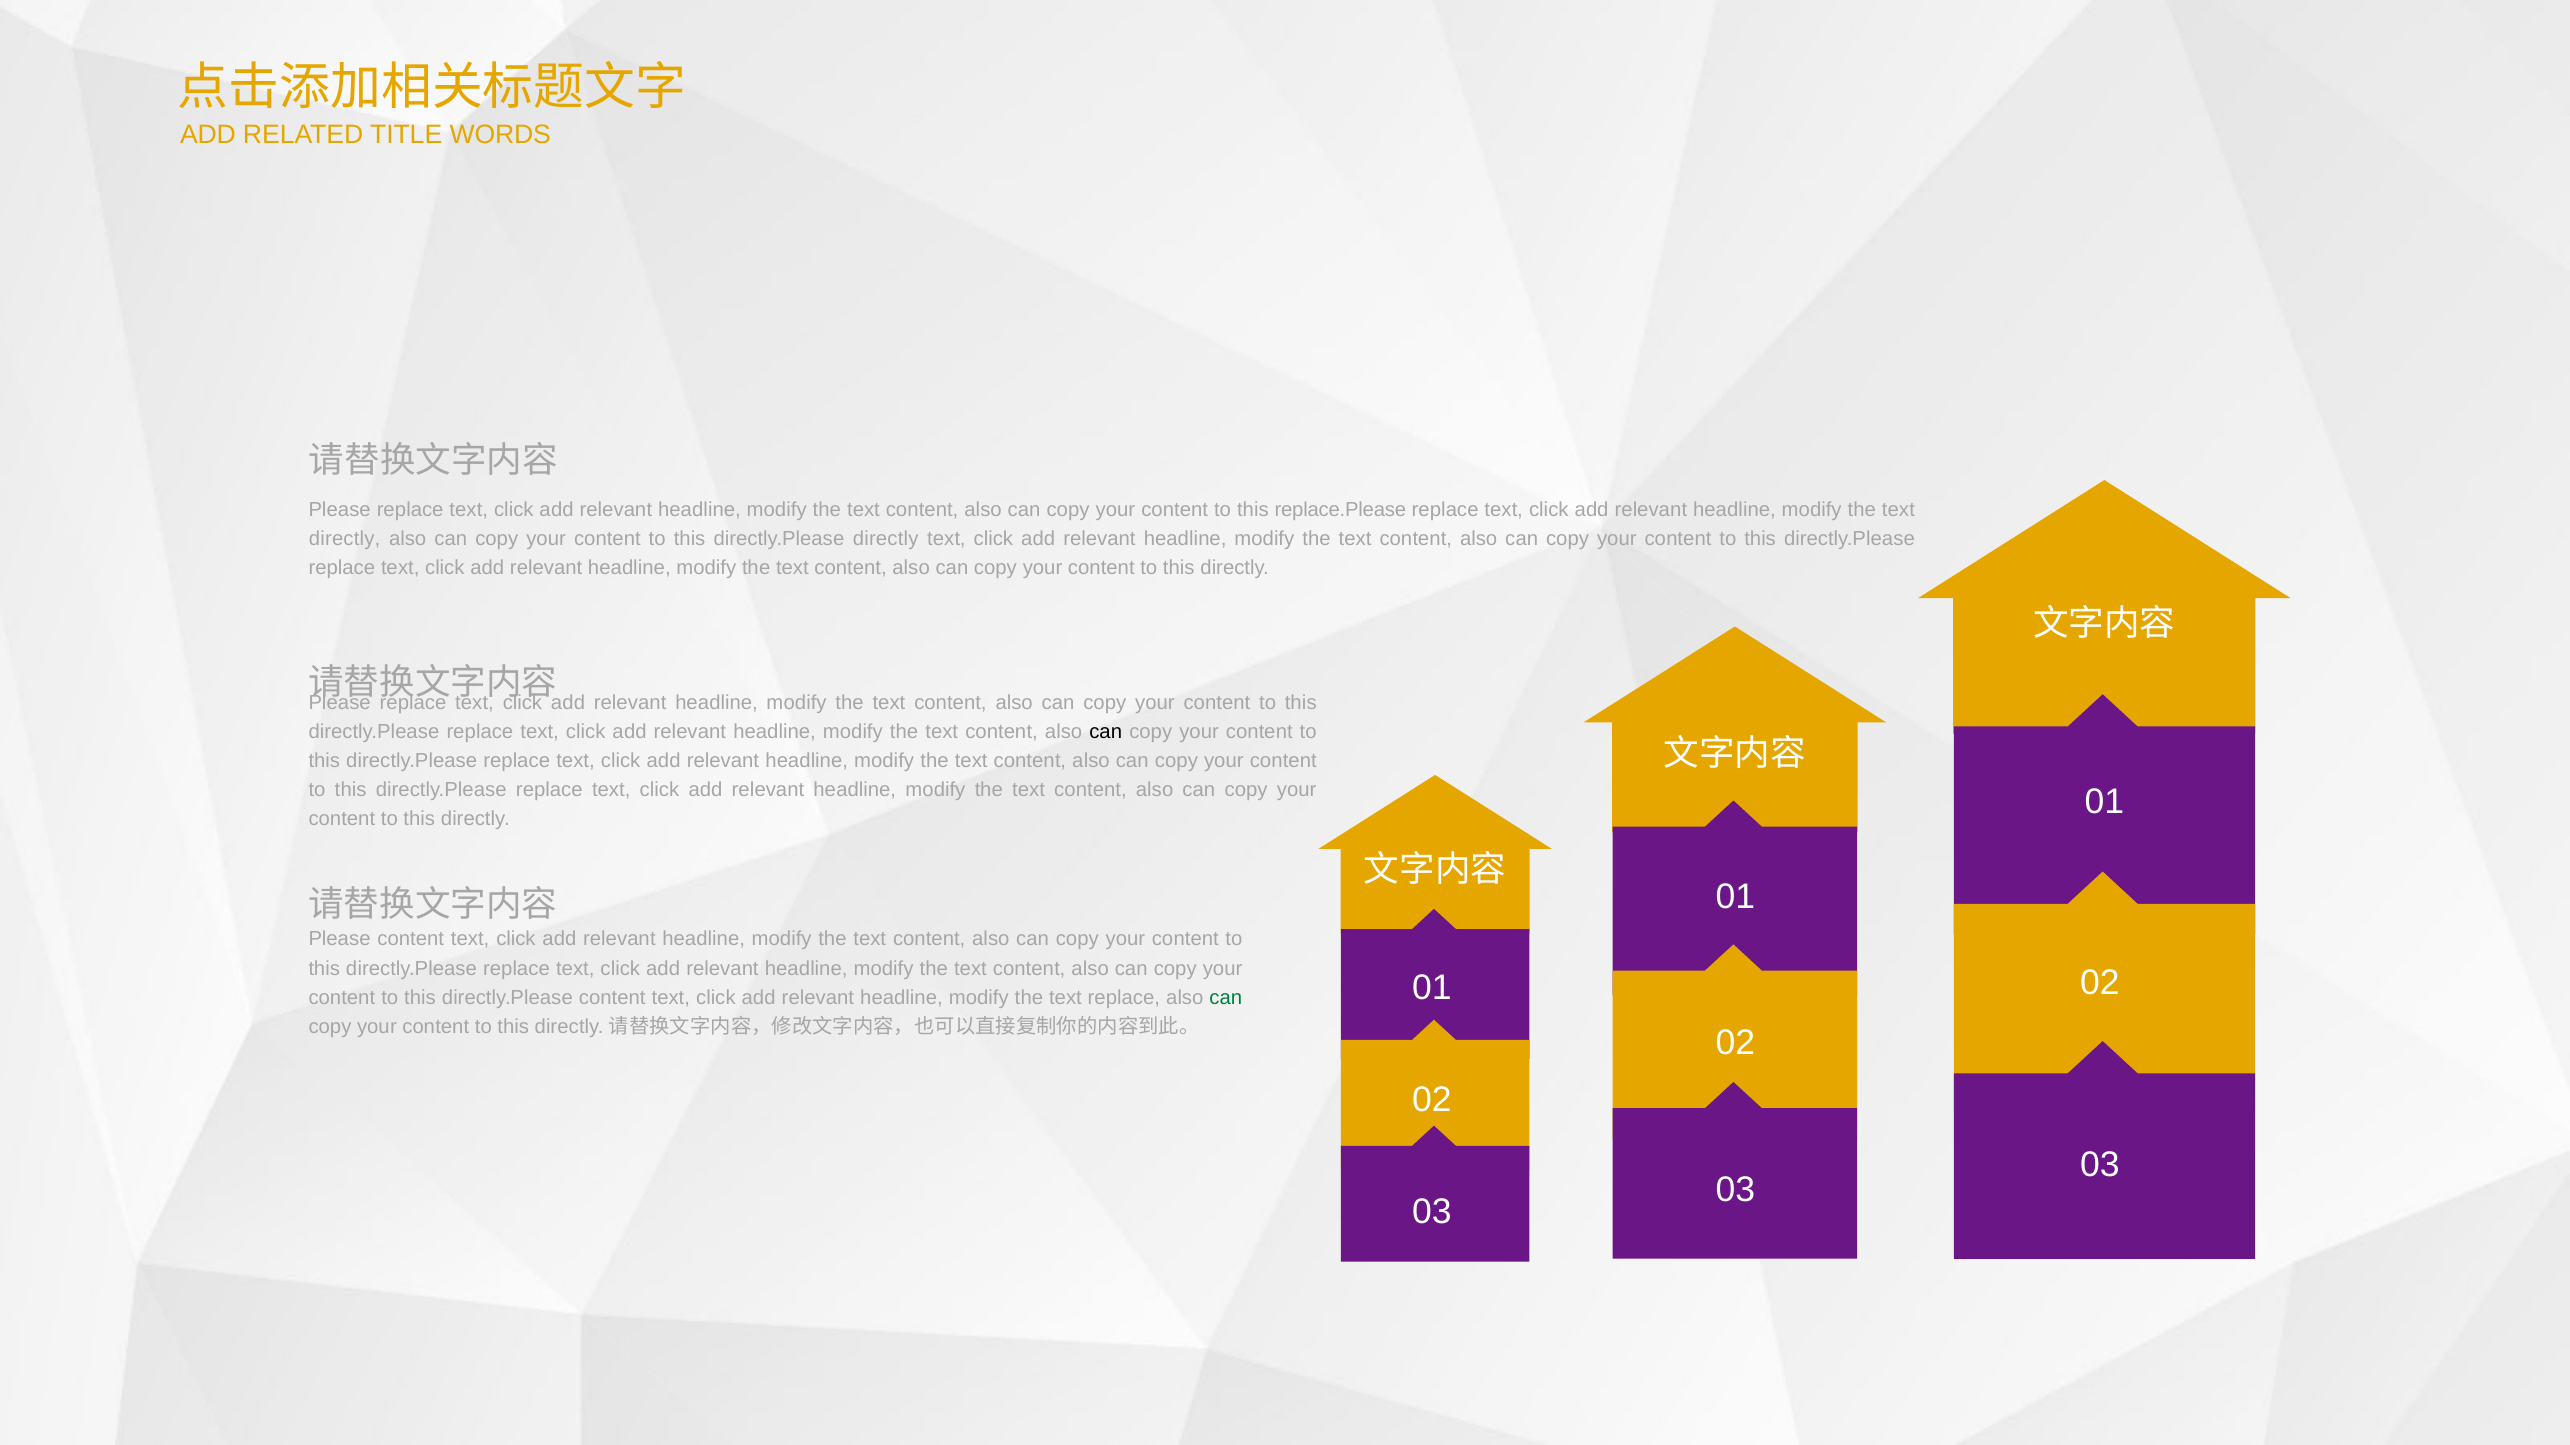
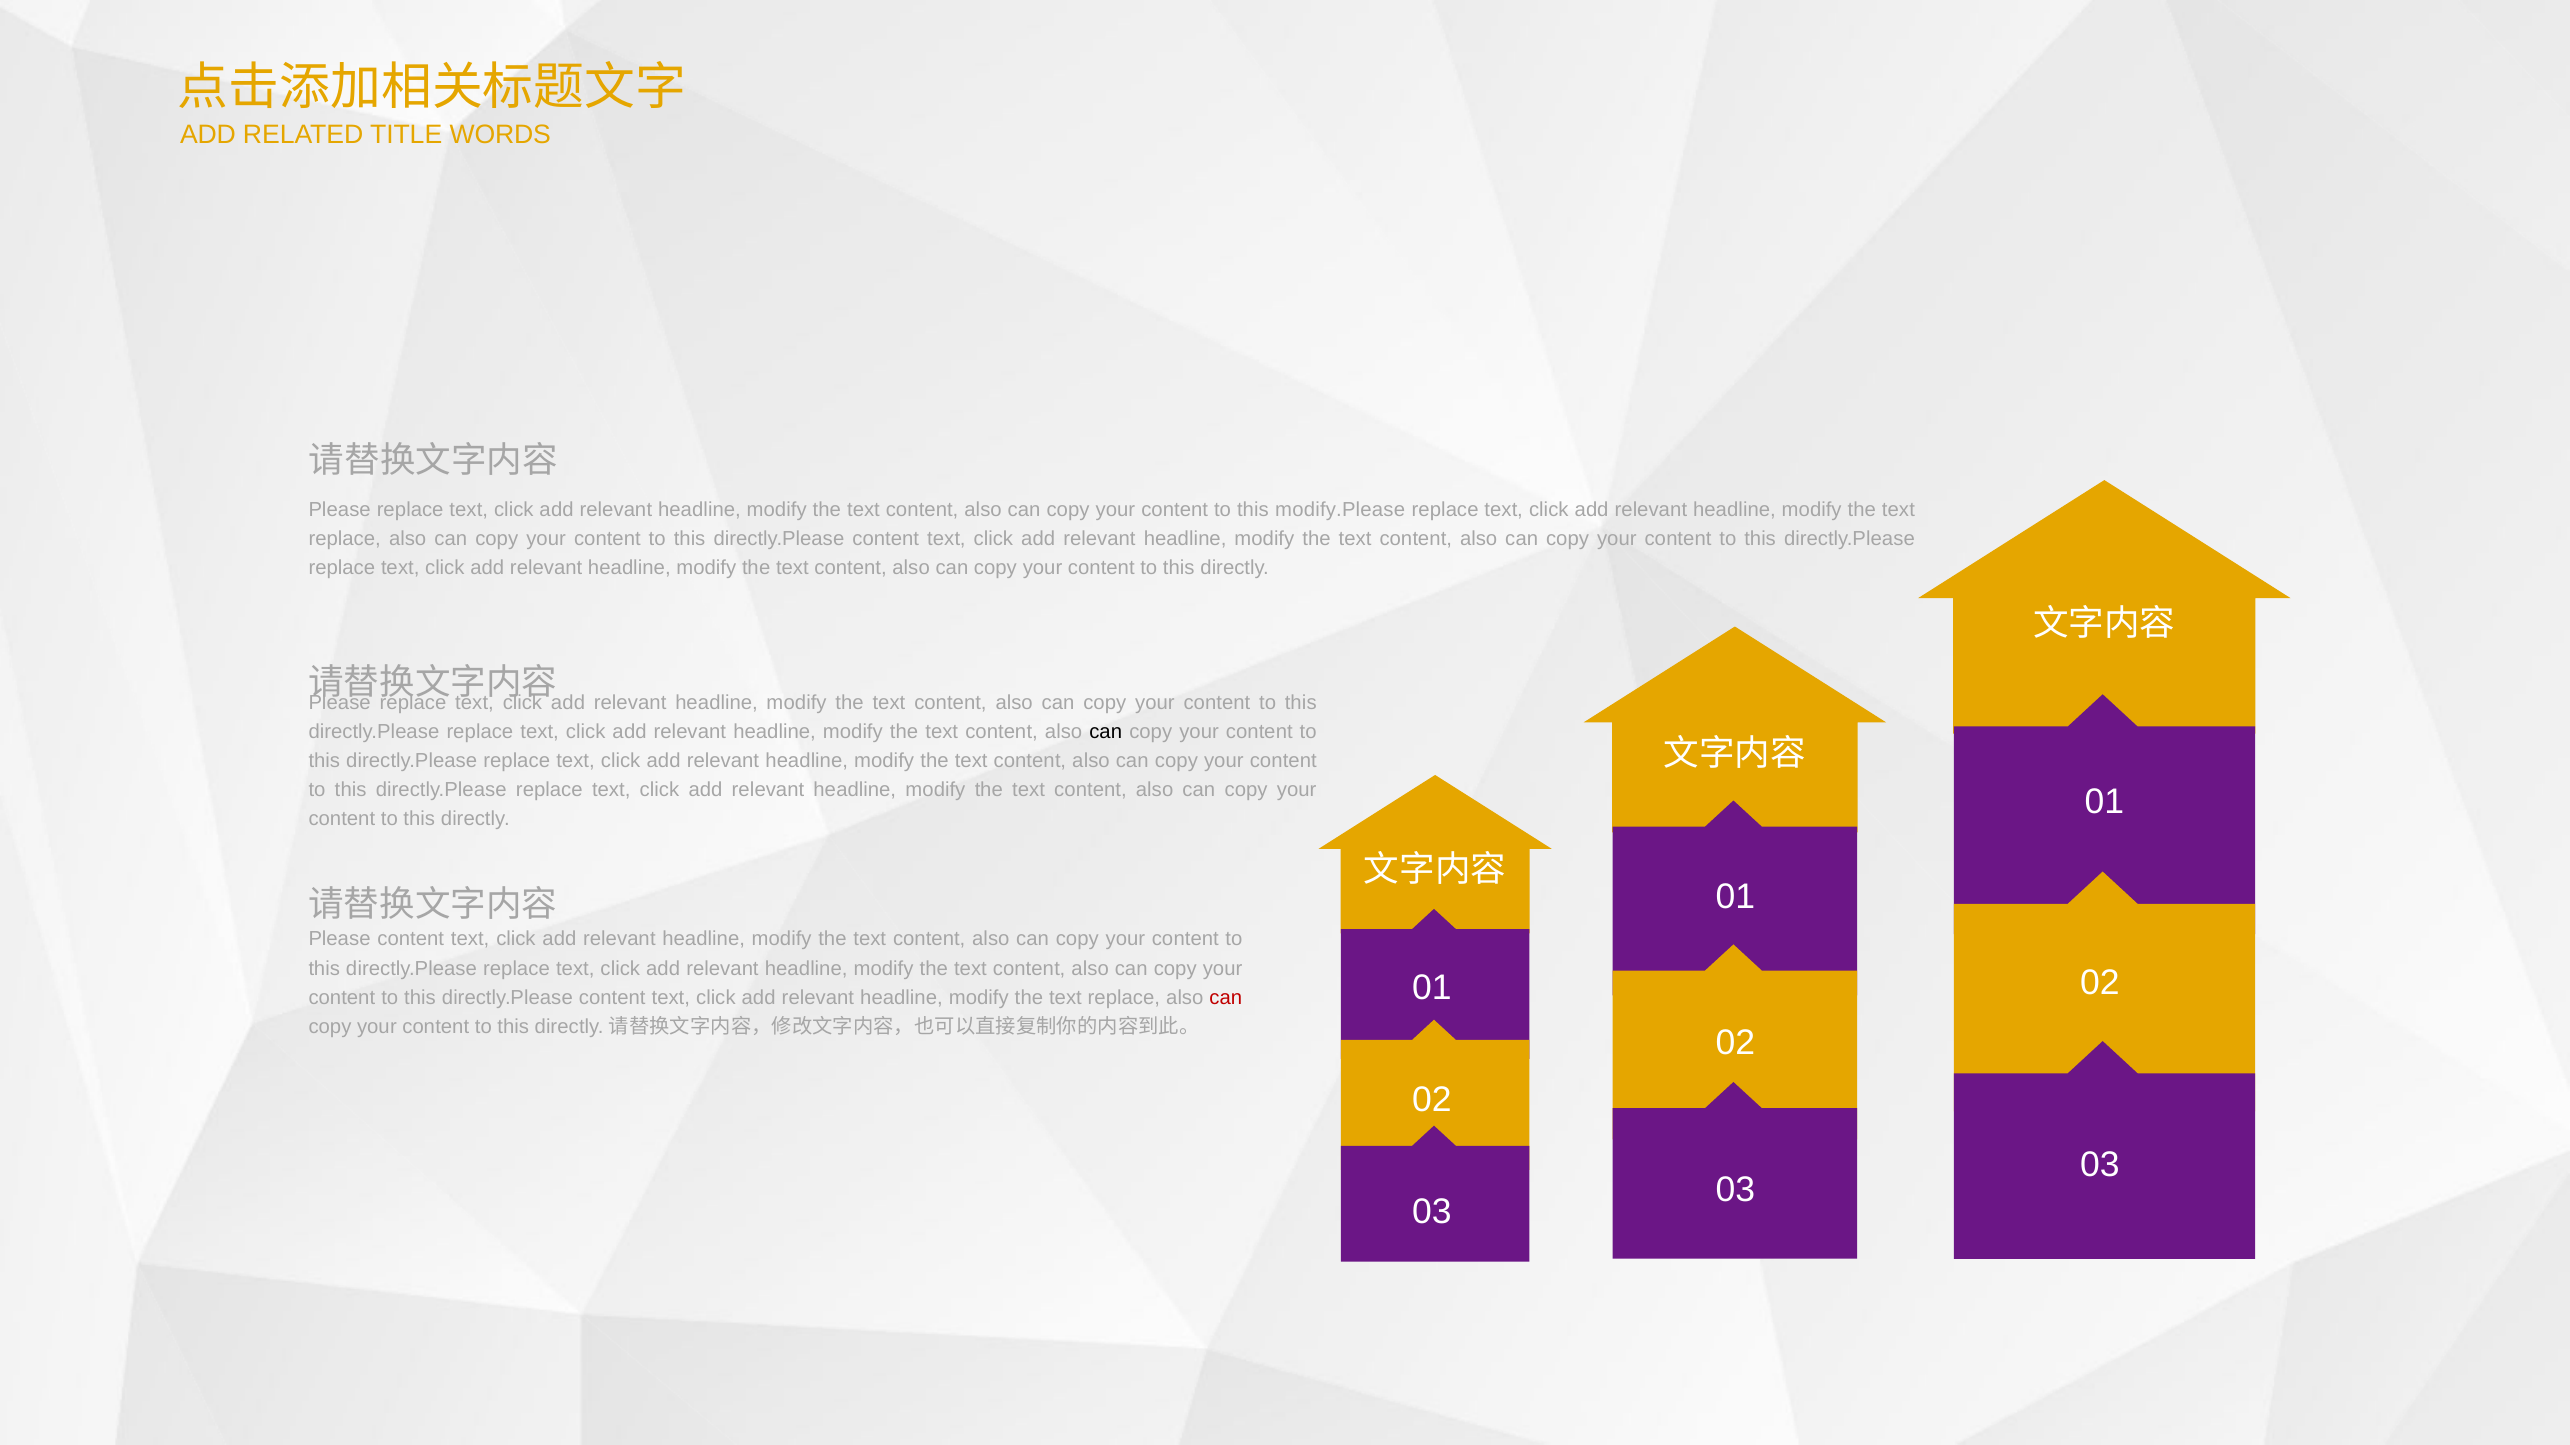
replace.Please: replace.Please -> modify.Please (1340, 510)
directly: directly -> replace (345, 539)
directly: directly -> content (886, 539)
can colour: green -> red (1226, 998)
